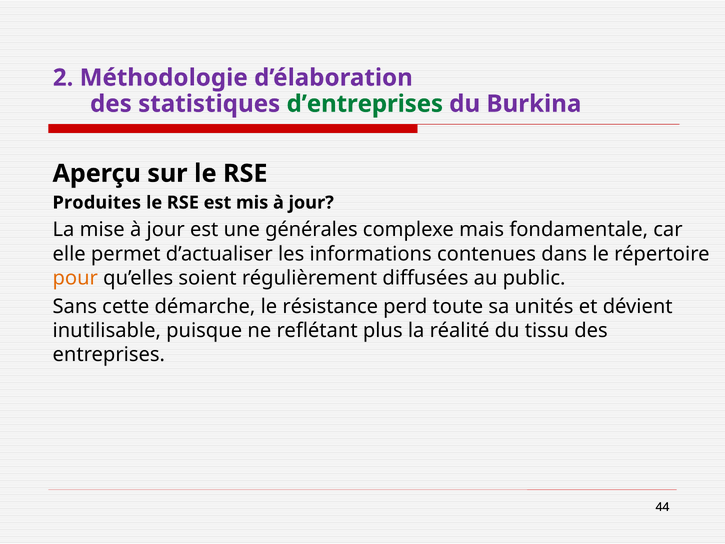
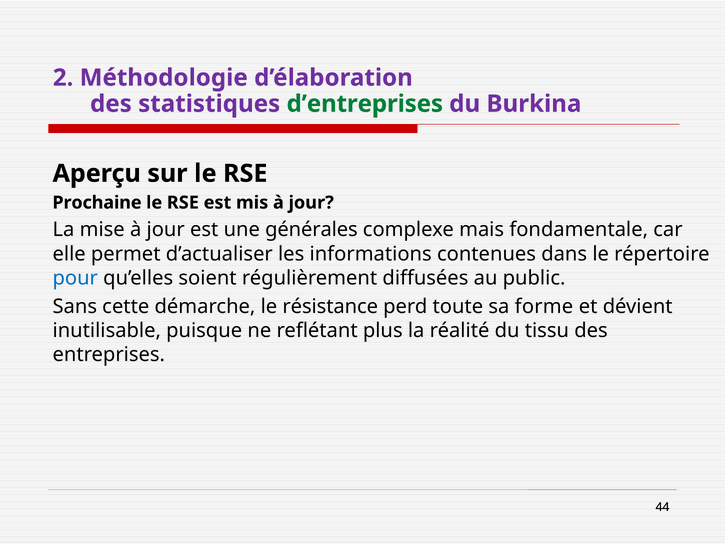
Produites: Produites -> Prochaine (97, 203)
pour colour: orange -> blue (75, 278)
unités: unités -> forme (544, 306)
